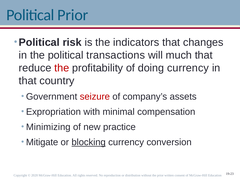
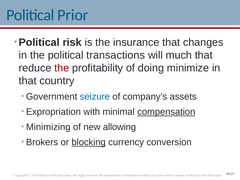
indicators: indicators -> insurance (136, 42)
doing currency: currency -> minimize (188, 68)
seizure colour: red -> blue (95, 97)
compensation underline: none -> present (166, 112)
practice: practice -> allowing (119, 127)
Mitigate: Mitigate -> Brokers (42, 142)
